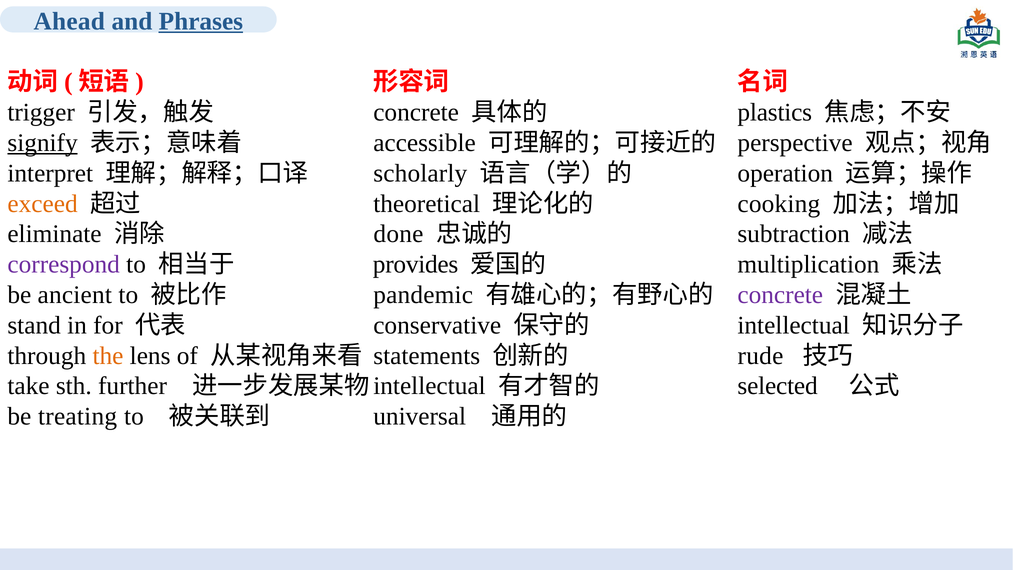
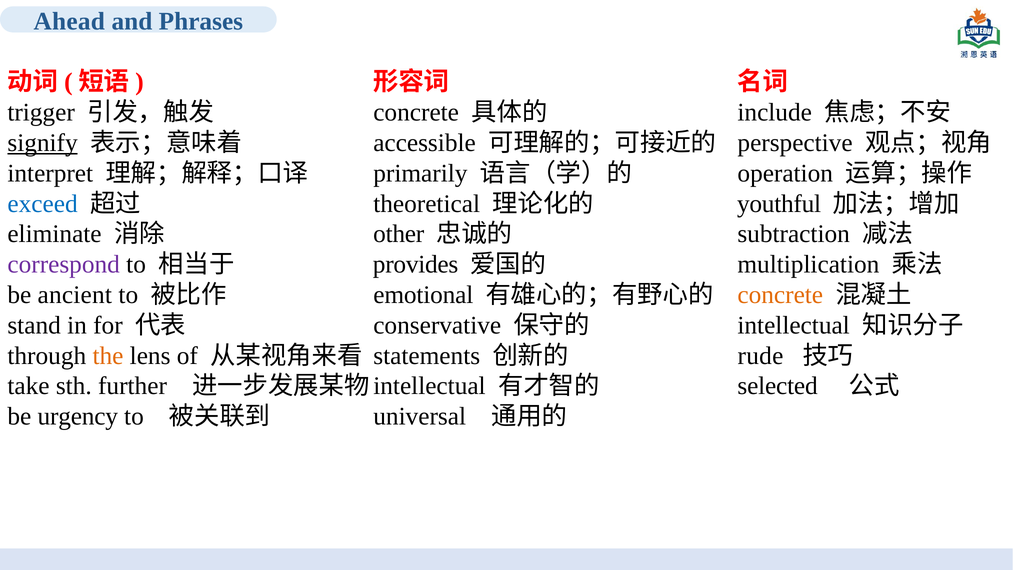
Phrases underline: present -> none (201, 21)
plastics: plastics -> include (775, 112)
scholarly: scholarly -> primarily (420, 173)
exceed colour: orange -> blue (43, 204)
cooking: cooking -> youthful (779, 204)
done: done -> other (399, 234)
pandemic: pandemic -> emotional (423, 295)
concrete colour: purple -> orange (780, 295)
treating: treating -> urgency (78, 416)
